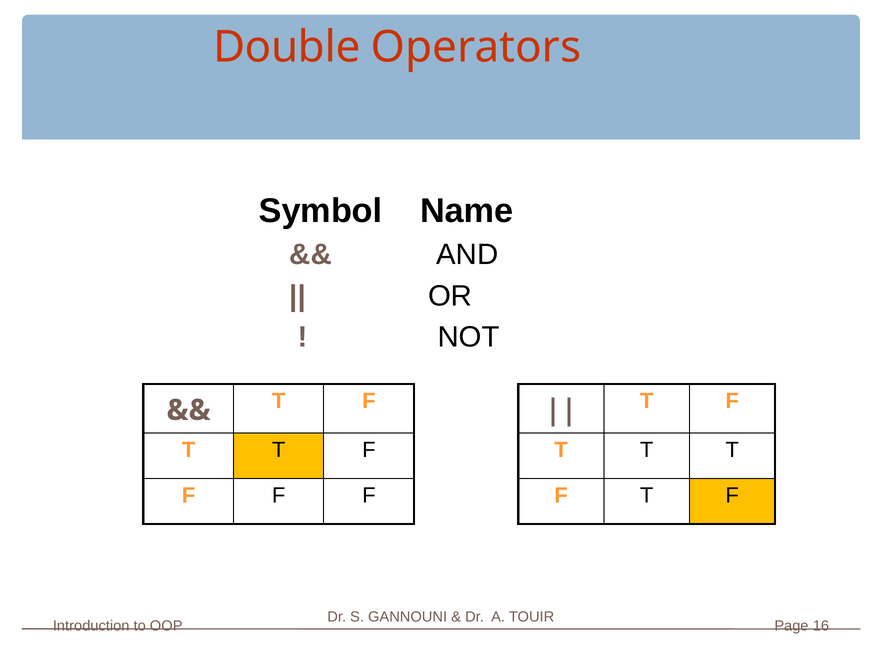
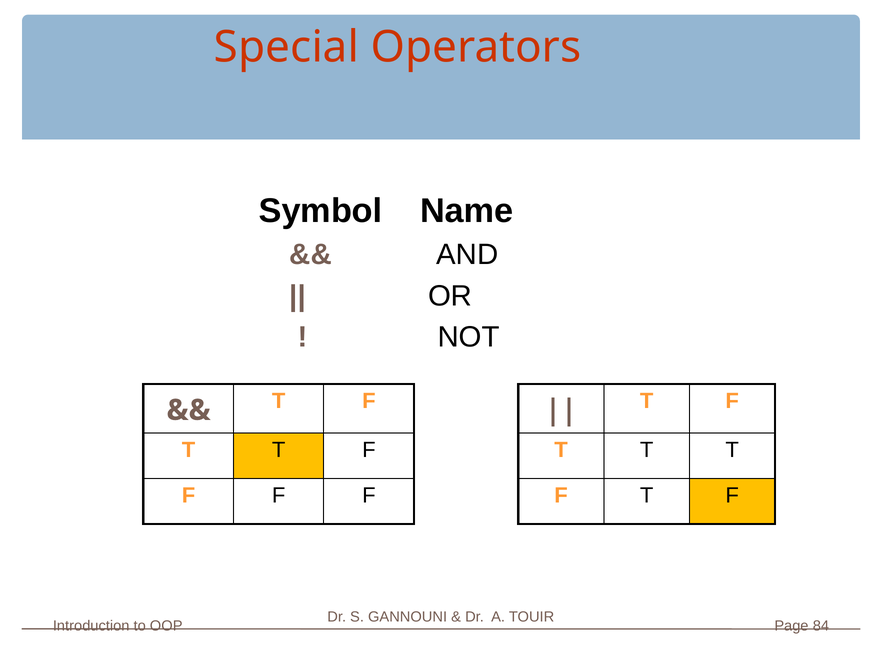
Double: Double -> Special (287, 47)
16: 16 -> 84 (821, 626)
